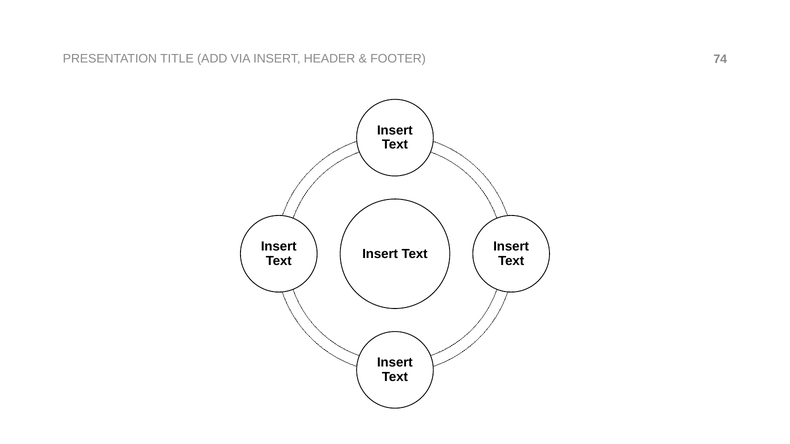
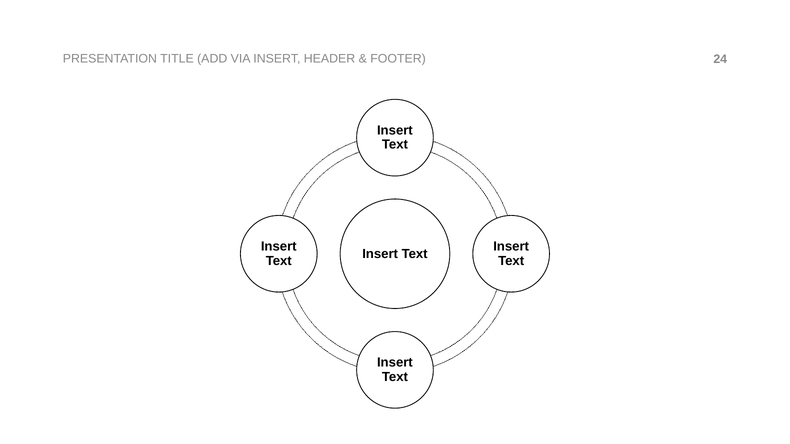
74: 74 -> 24 (720, 59)
